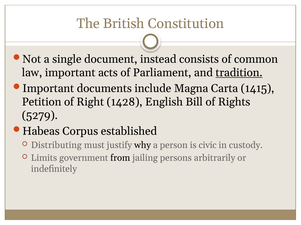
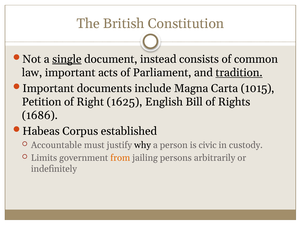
single underline: none -> present (67, 59)
1415: 1415 -> 1015 (258, 89)
1428: 1428 -> 1625 (125, 102)
5279: 5279 -> 1686 (40, 116)
Distributing: Distributing -> Accountable (56, 146)
from colour: black -> orange (120, 158)
